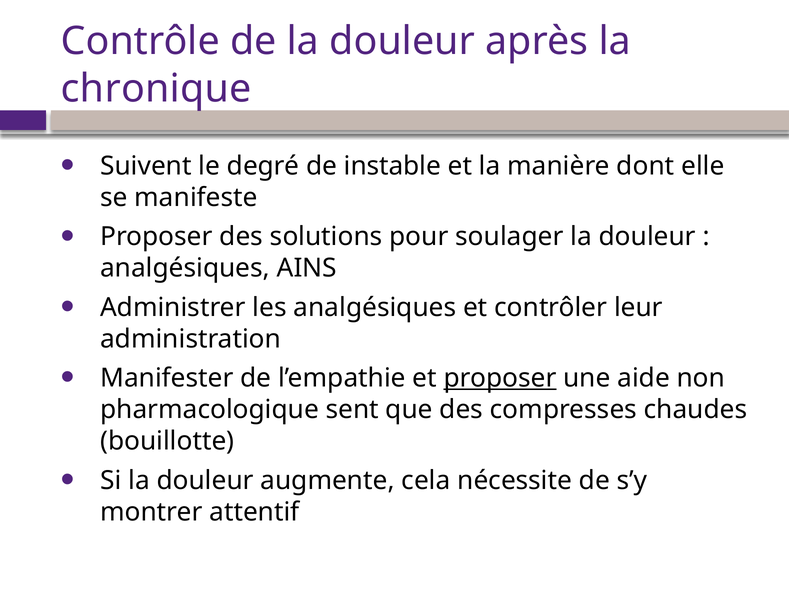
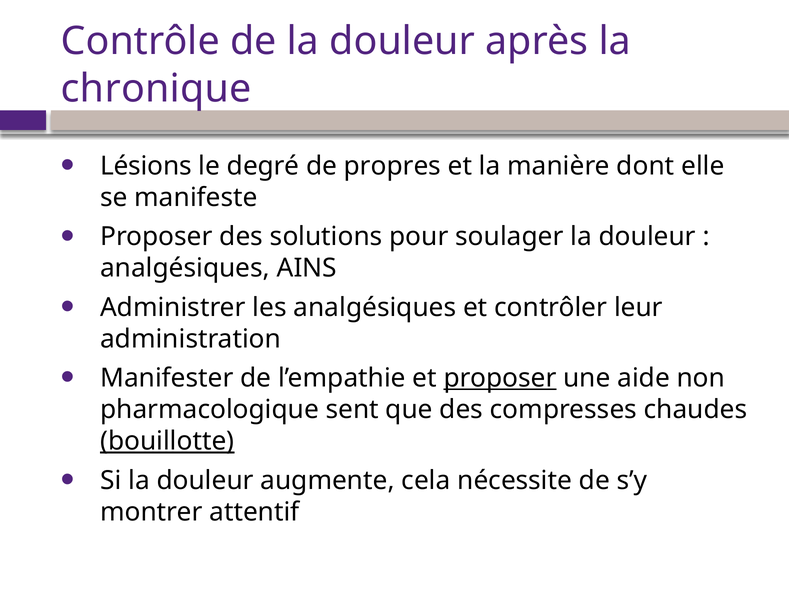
Suivent: Suivent -> Lésions (146, 166)
instable: instable -> propres (392, 166)
bouillotte underline: none -> present (167, 442)
